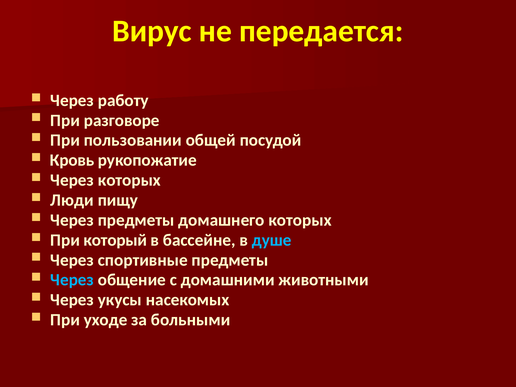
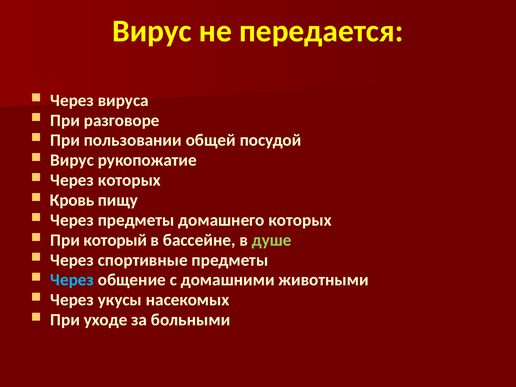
работу: работу -> вируса (123, 100)
Кровь: Кровь -> Вирус (72, 160)
Люди: Люди -> Кровь (72, 200)
душе colour: light blue -> light green (272, 240)
